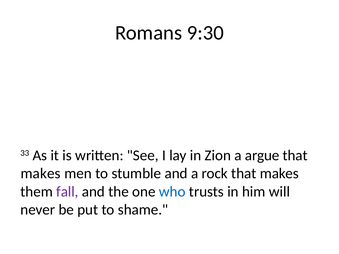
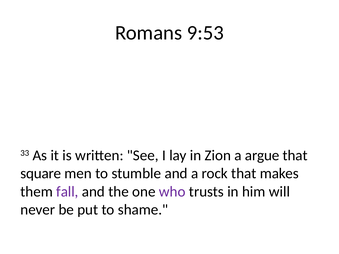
9:30: 9:30 -> 9:53 (205, 33)
makes: makes -> square (41, 174)
who colour: blue -> purple (172, 192)
